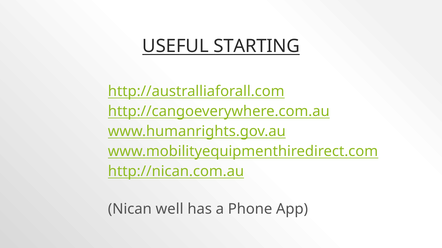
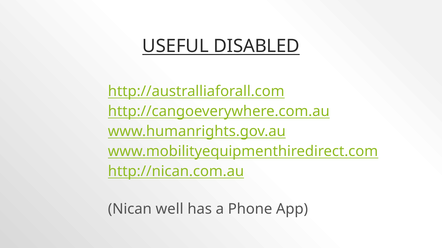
STARTING: STARTING -> DISABLED (257, 46)
